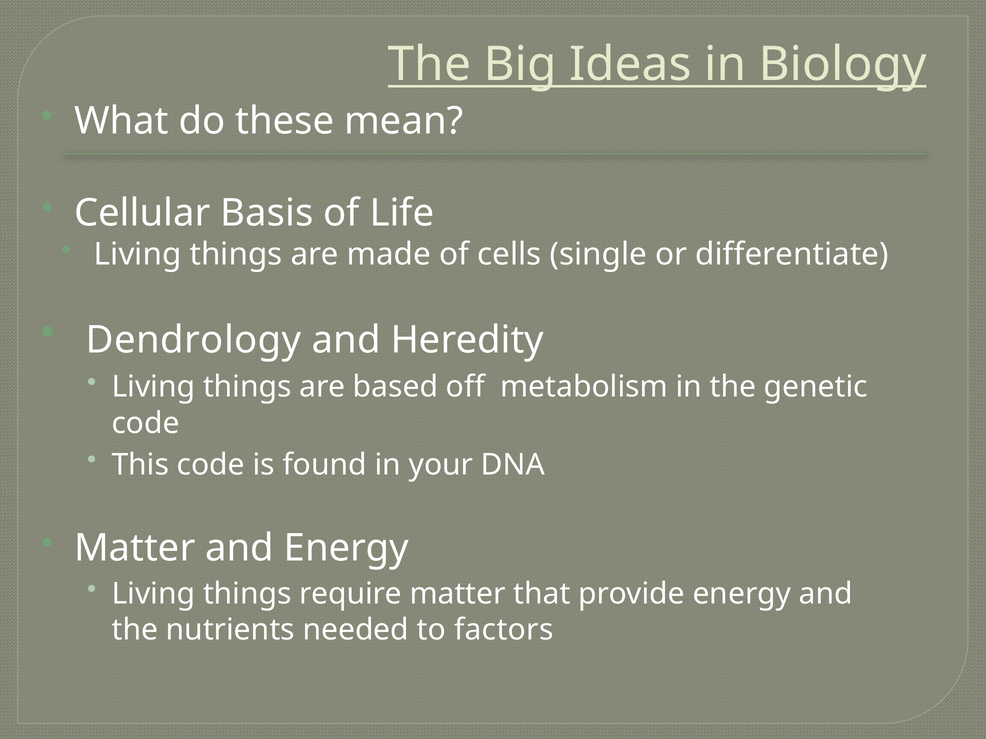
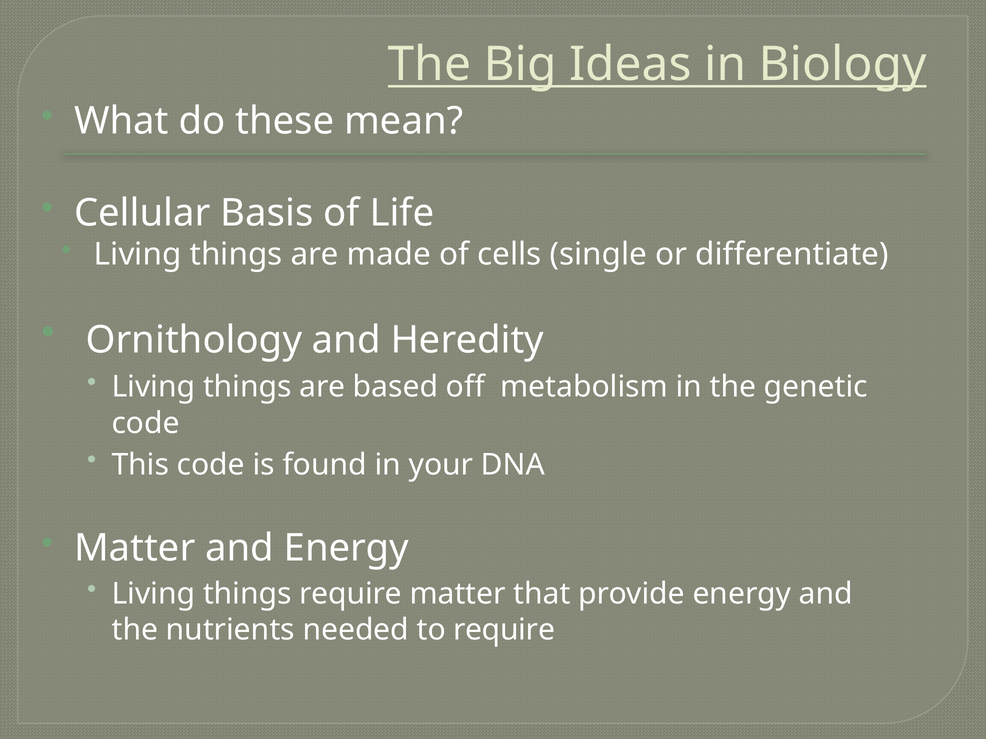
Dendrology: Dendrology -> Ornithology (194, 340)
to factors: factors -> require (504, 630)
